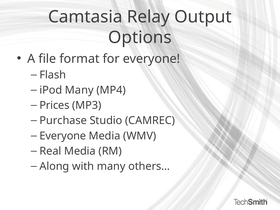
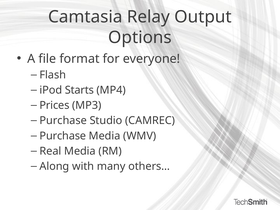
iPod Many: Many -> Starts (79, 90)
Everyone: Everyone -> Purchase (63, 136)
